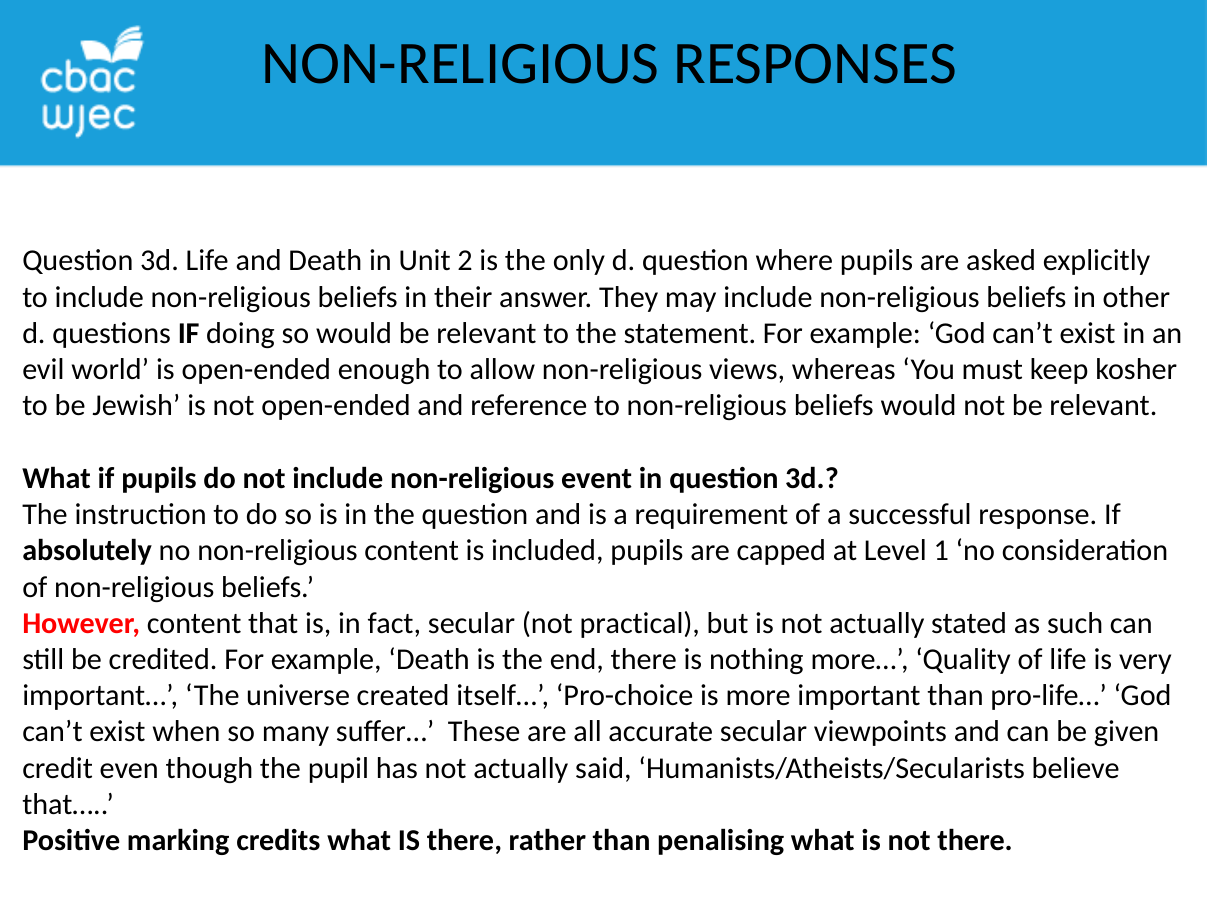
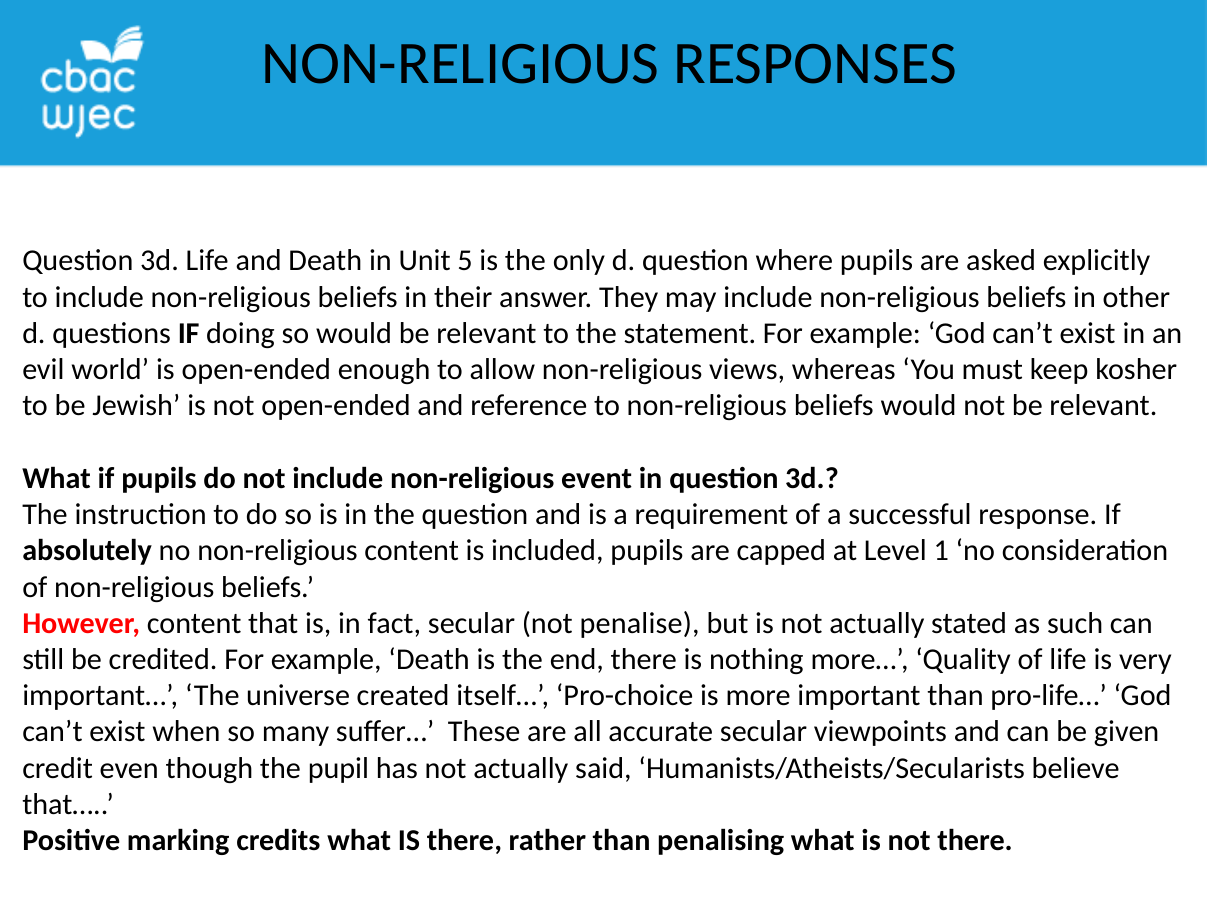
2: 2 -> 5 (465, 261)
practical: practical -> penalise (640, 623)
